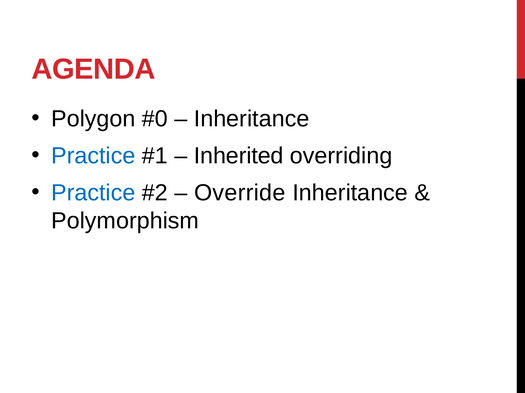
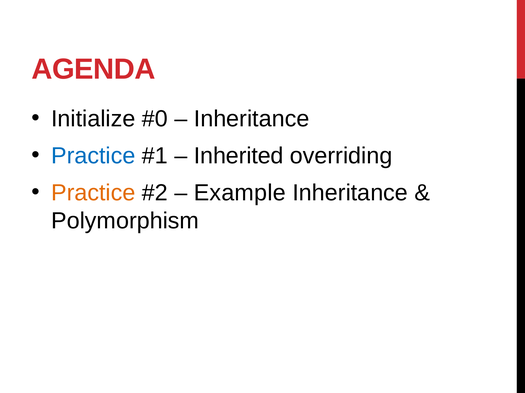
Polygon: Polygon -> Initialize (93, 119)
Practice colour: blue -> orange (93, 193)
Override: Override -> Example (240, 193)
